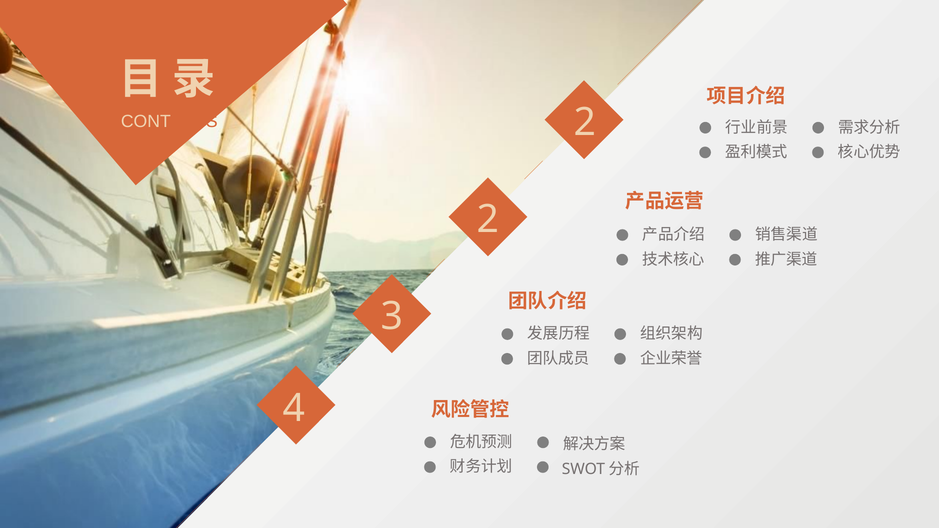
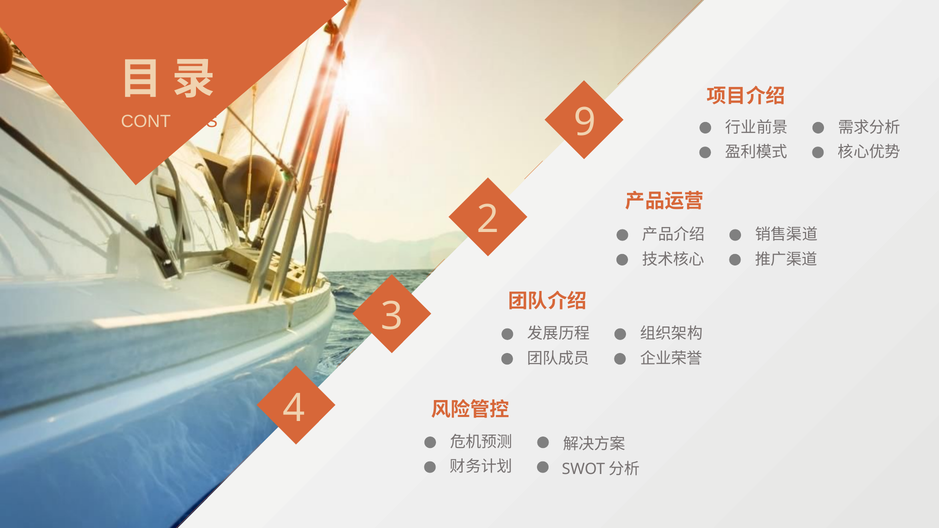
CONTENTS 2: 2 -> 9 (585, 122)
